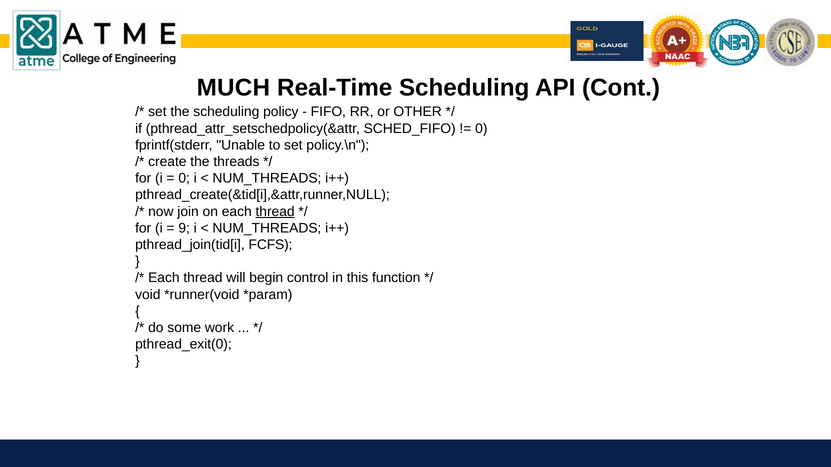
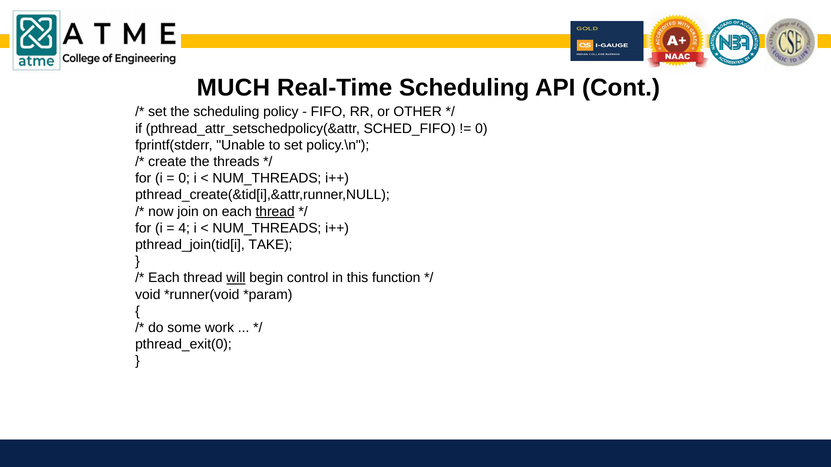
9: 9 -> 4 (184, 228)
FCFS: FCFS -> TAKE (271, 245)
will underline: none -> present (236, 278)
